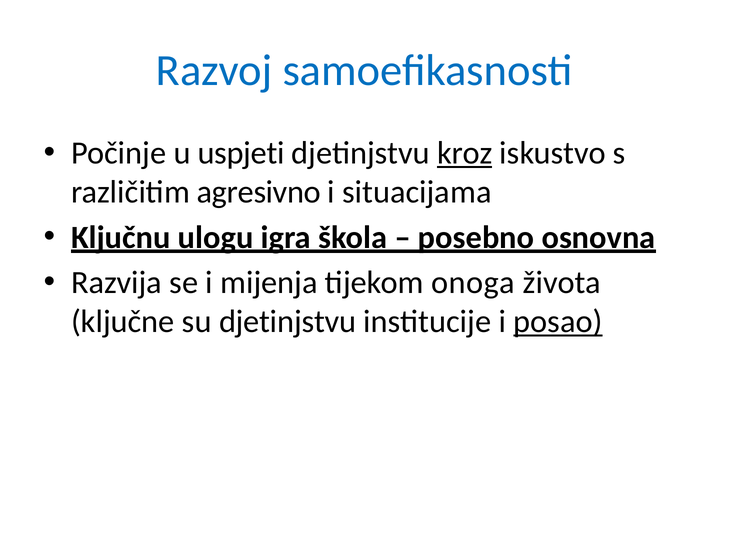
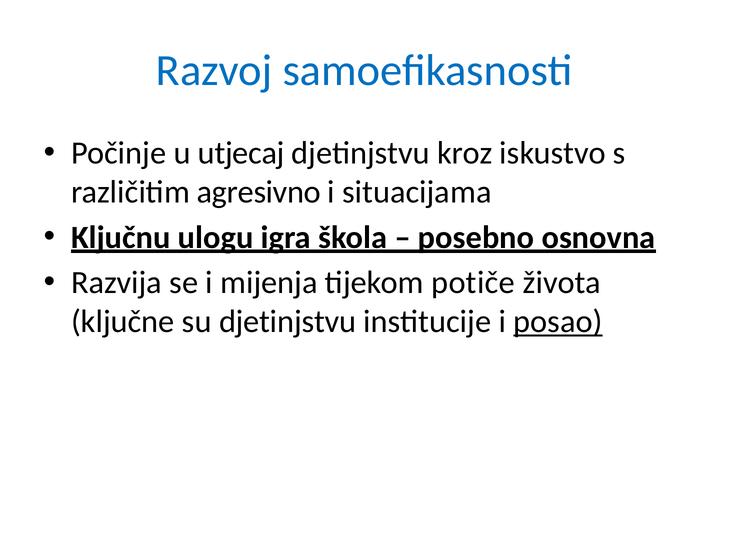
uspjeti: uspjeti -> utjecaj (241, 153)
kroz underline: present -> none (465, 153)
onoga: onoga -> potiče (473, 283)
